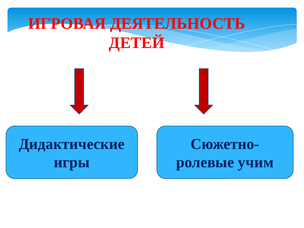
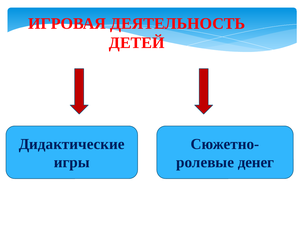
учим: учим -> денег (256, 162)
